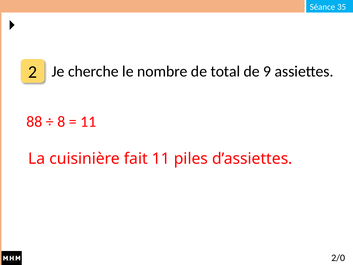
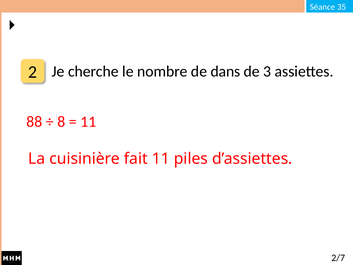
total: total -> dans (225, 71)
9: 9 -> 3 (267, 71)
2/0: 2/0 -> 2/7 (338, 258)
